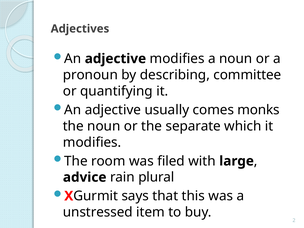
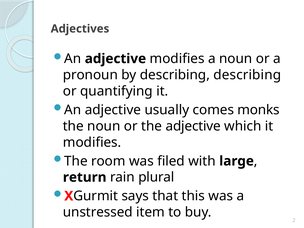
describing committee: committee -> describing (247, 75)
the separate: separate -> adjective (193, 126)
advice: advice -> return (85, 177)
